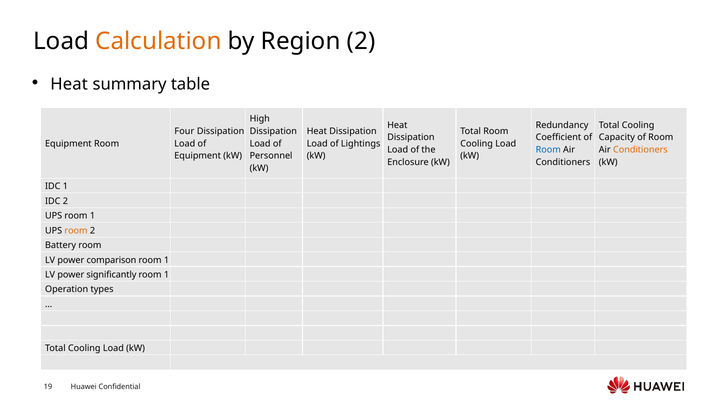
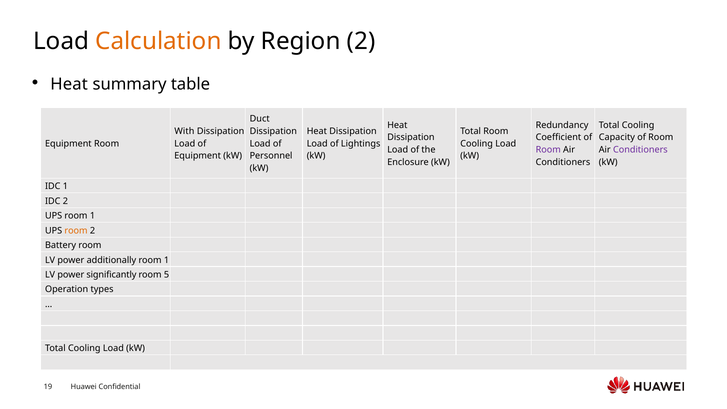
High: High -> Duct (260, 119)
Four: Four -> With (184, 131)
Room colour: blue -> purple (548, 150)
Conditioners colour: orange -> purple (640, 150)
comparison: comparison -> additionally (111, 260)
1: 1 -> 5 (167, 275)
